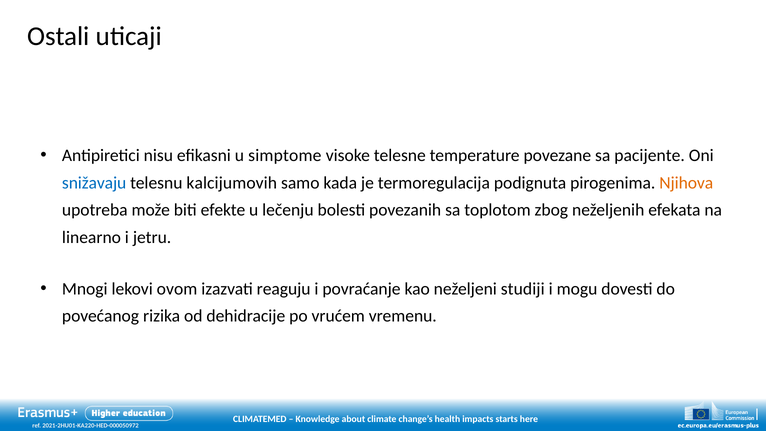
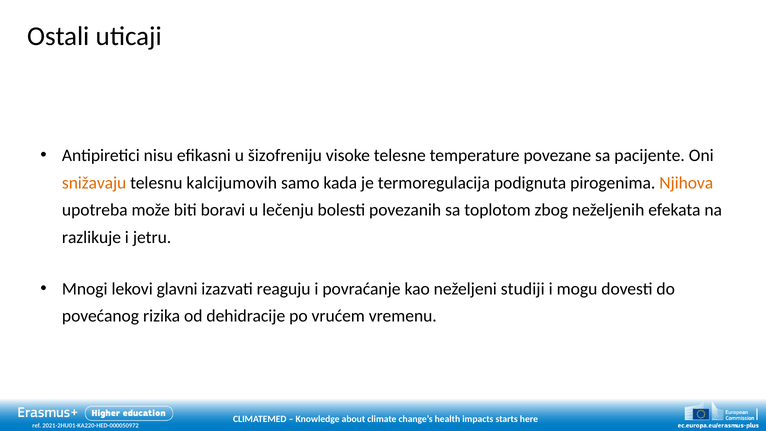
simptome: simptome -> šizofreniju (285, 155)
snižavaju colour: blue -> orange (94, 183)
efekte: efekte -> boravi (223, 210)
linearno: linearno -> razlikuje (92, 237)
ovom: ovom -> glavni (177, 289)
